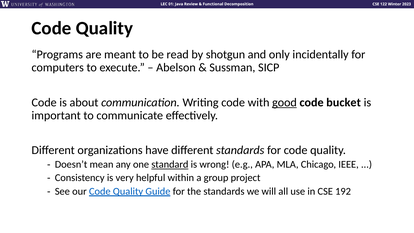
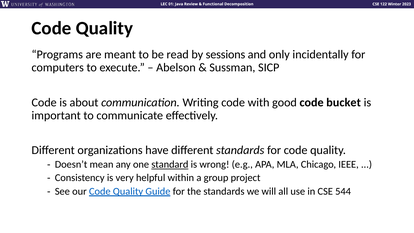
shotgun: shotgun -> sessions (226, 55)
good underline: present -> none (284, 102)
192: 192 -> 544 (343, 191)
